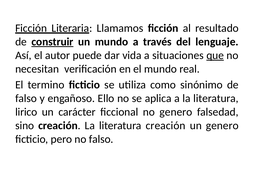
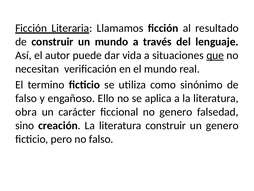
construir underline: present -> none (52, 42)
lirico: lirico -> obra (26, 112)
literatura creación: creación -> construir (166, 125)
